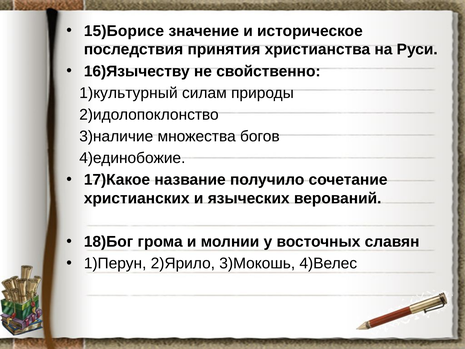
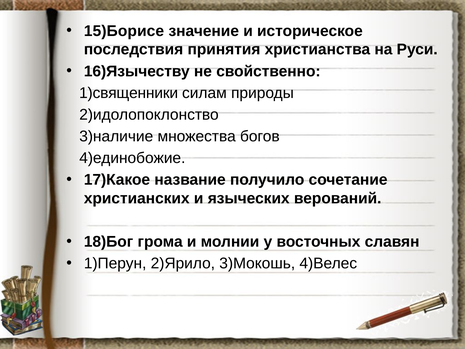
1)культурный: 1)культурный -> 1)священники (129, 93)
